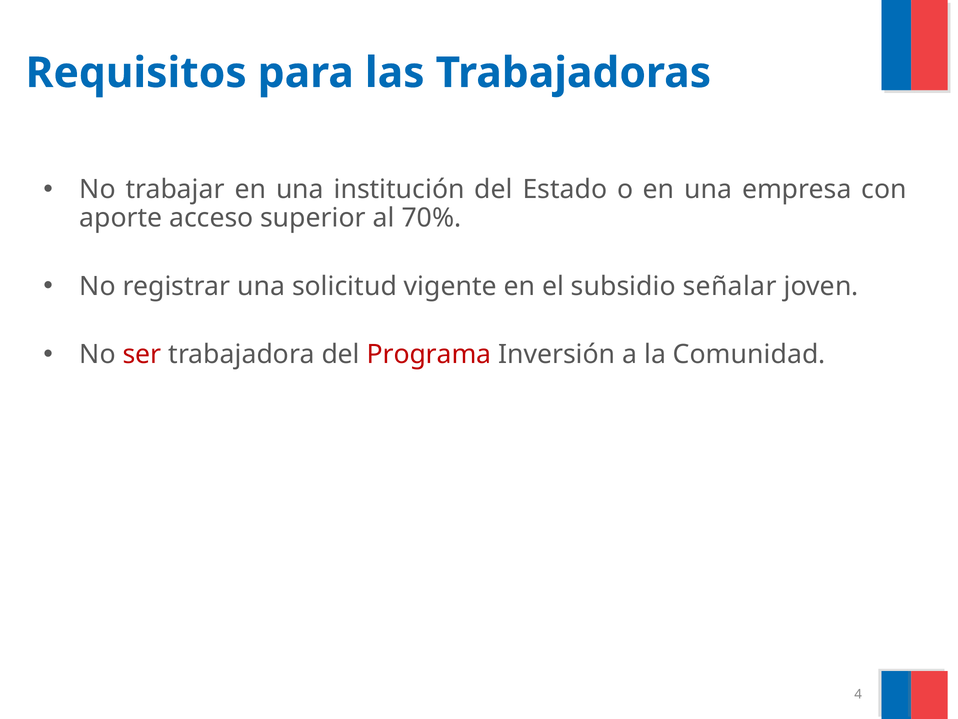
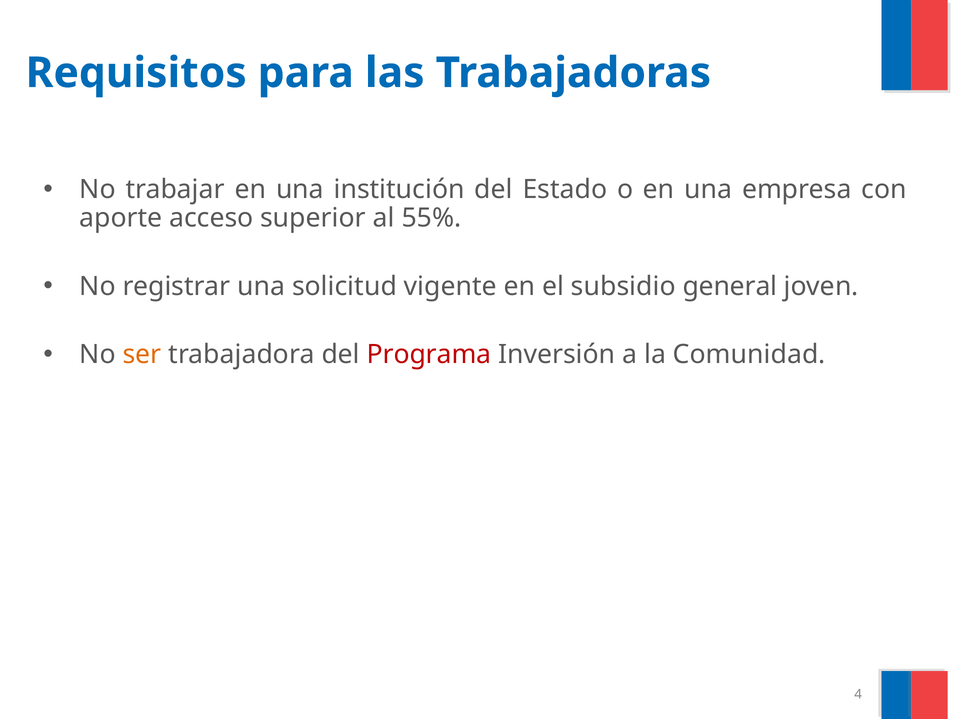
70%: 70% -> 55% (431, 218)
señalar: señalar -> general (730, 286)
ser colour: red -> orange (142, 354)
